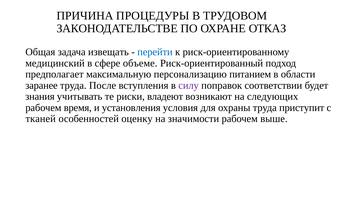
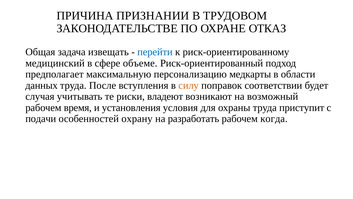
ПРОЦЕДУРЫ: ПРОЦЕДУРЫ -> ПРИЗНАНИИ (153, 16)
питанием: питанием -> медкарты (250, 74)
заранее: заранее -> данных (41, 85)
силу colour: purple -> orange (189, 85)
знания: знания -> случая (40, 96)
следующих: следующих -> возможный (273, 96)
тканей: тканей -> подачи (41, 118)
оценку: оценку -> охрану (137, 118)
значимости: значимости -> разработать (194, 118)
выше: выше -> когда (274, 118)
